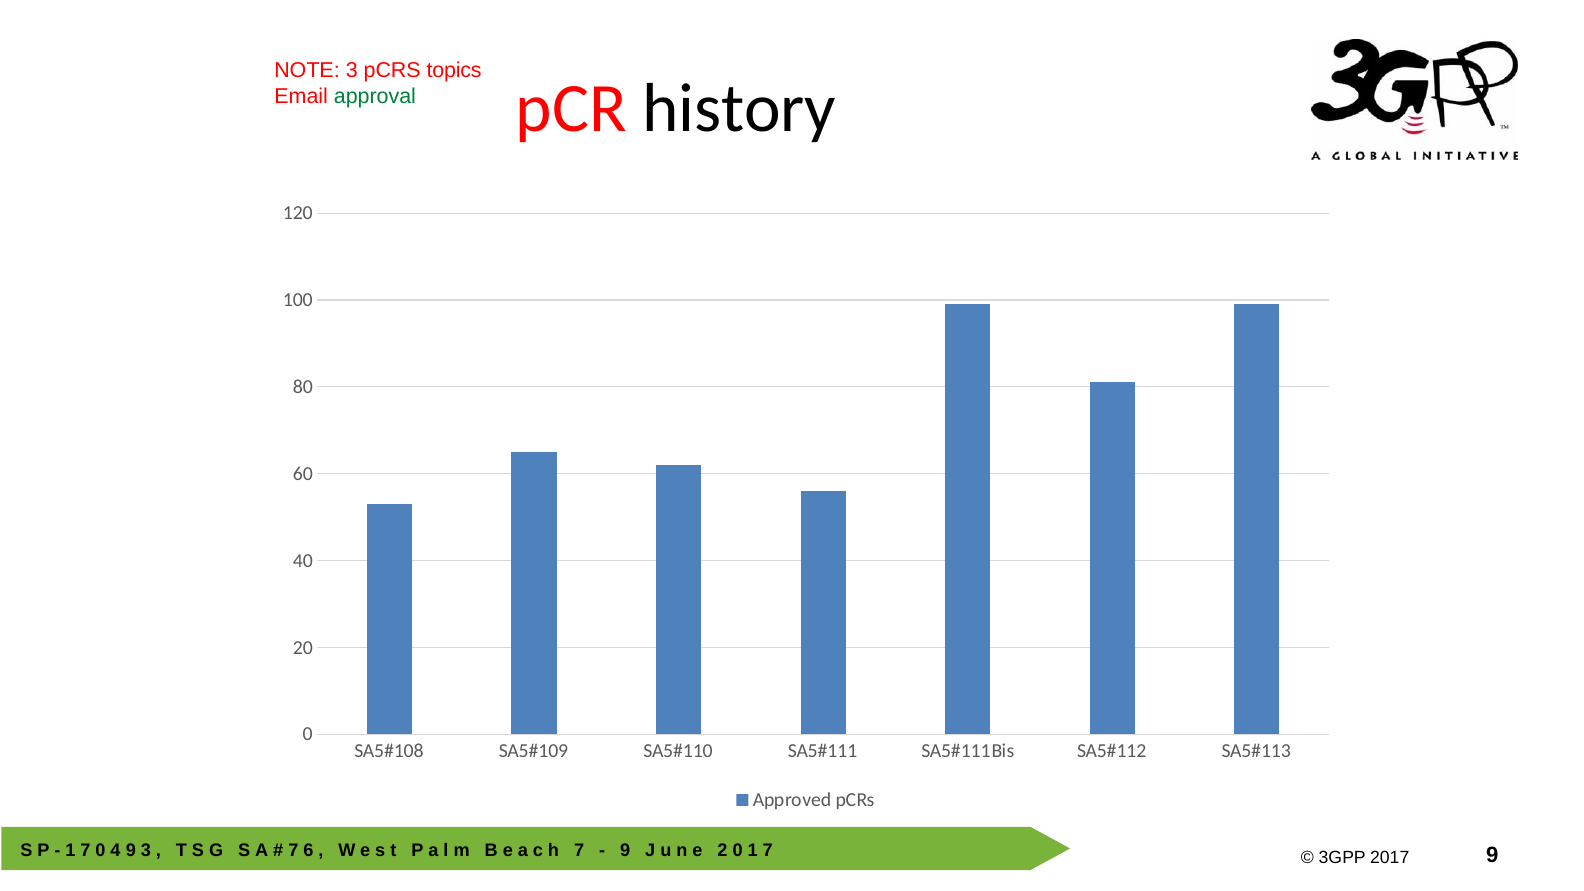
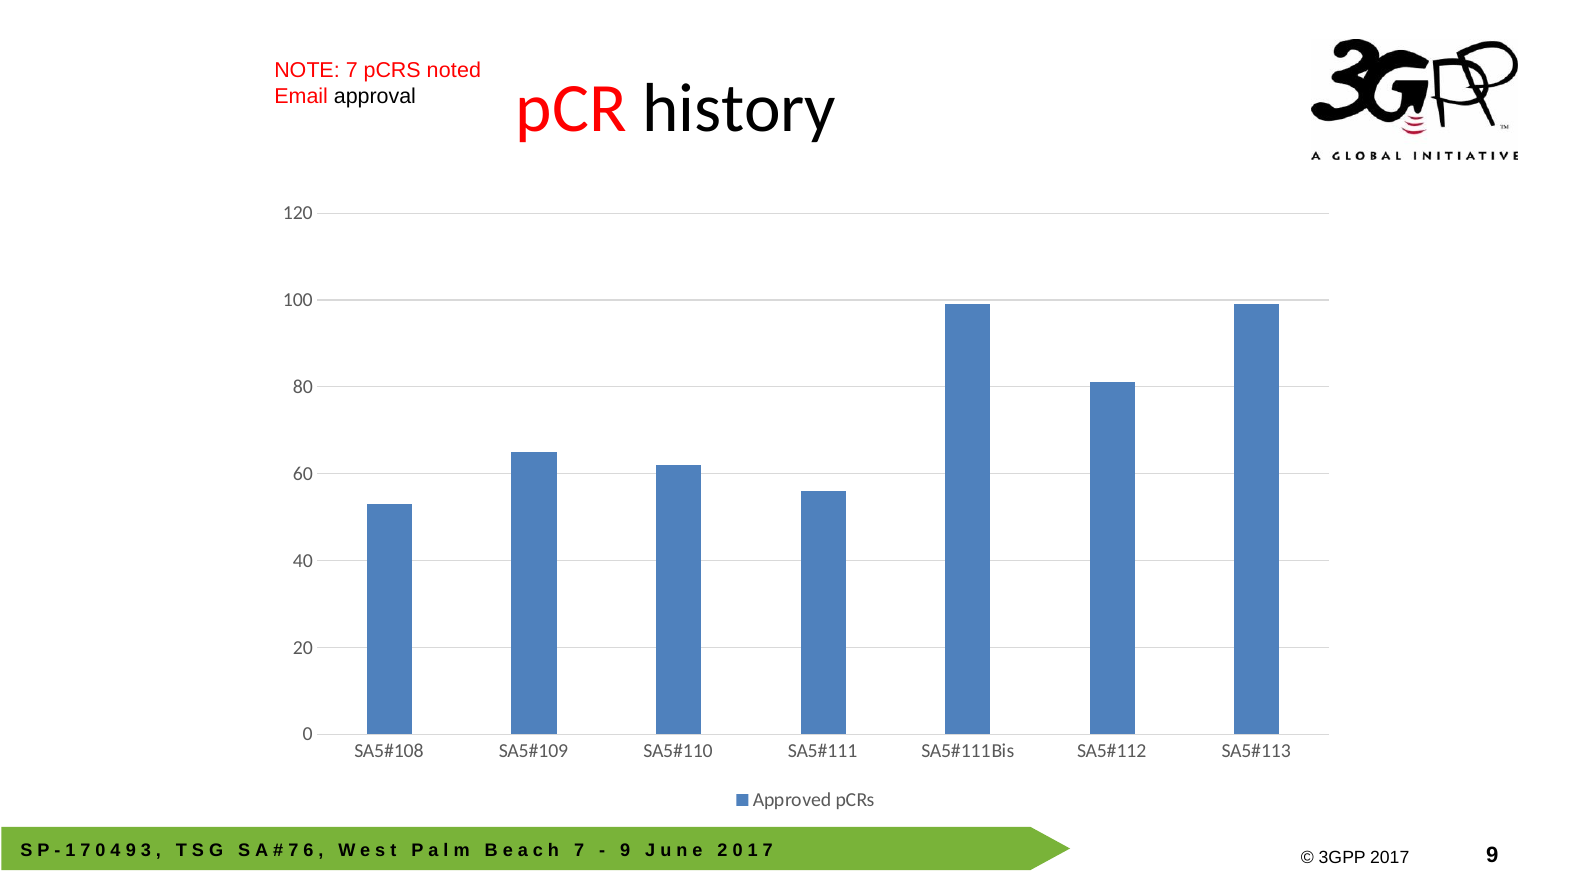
NOTE 3: 3 -> 7 (352, 71)
topics: topics -> noted (454, 71)
approval colour: green -> black (375, 97)
